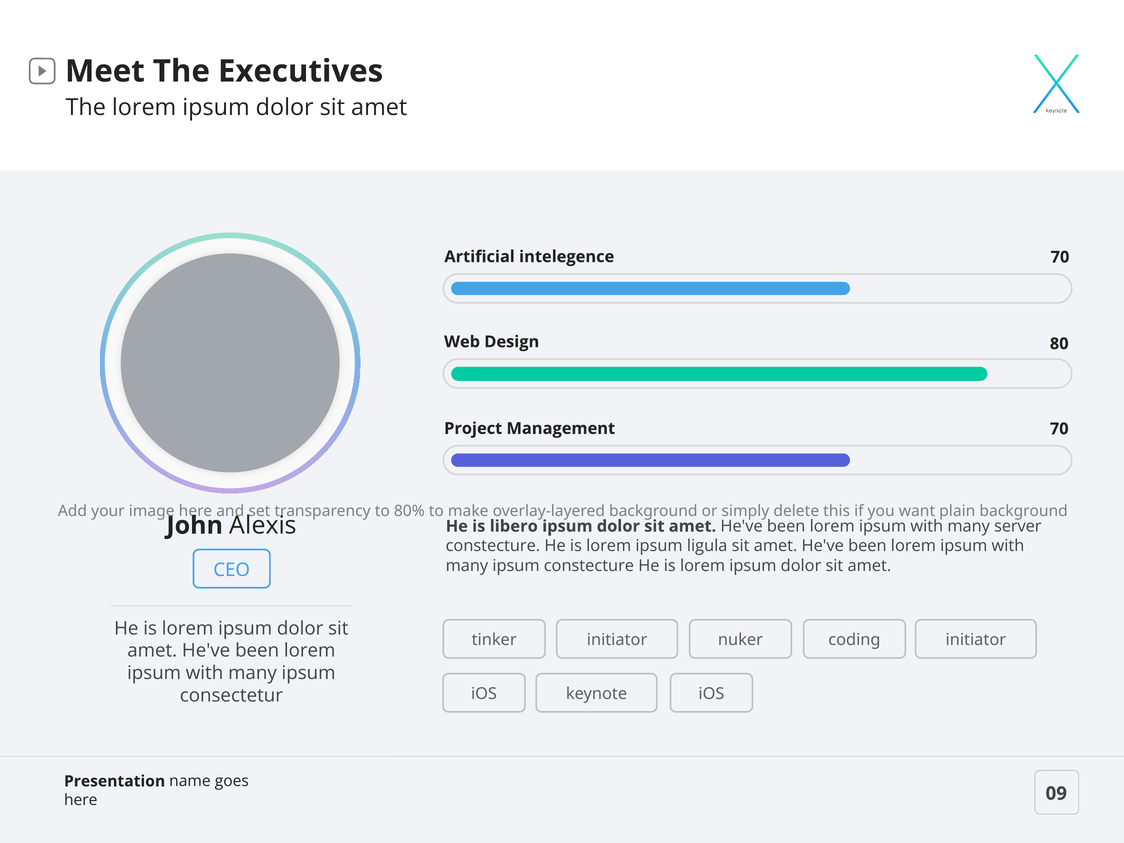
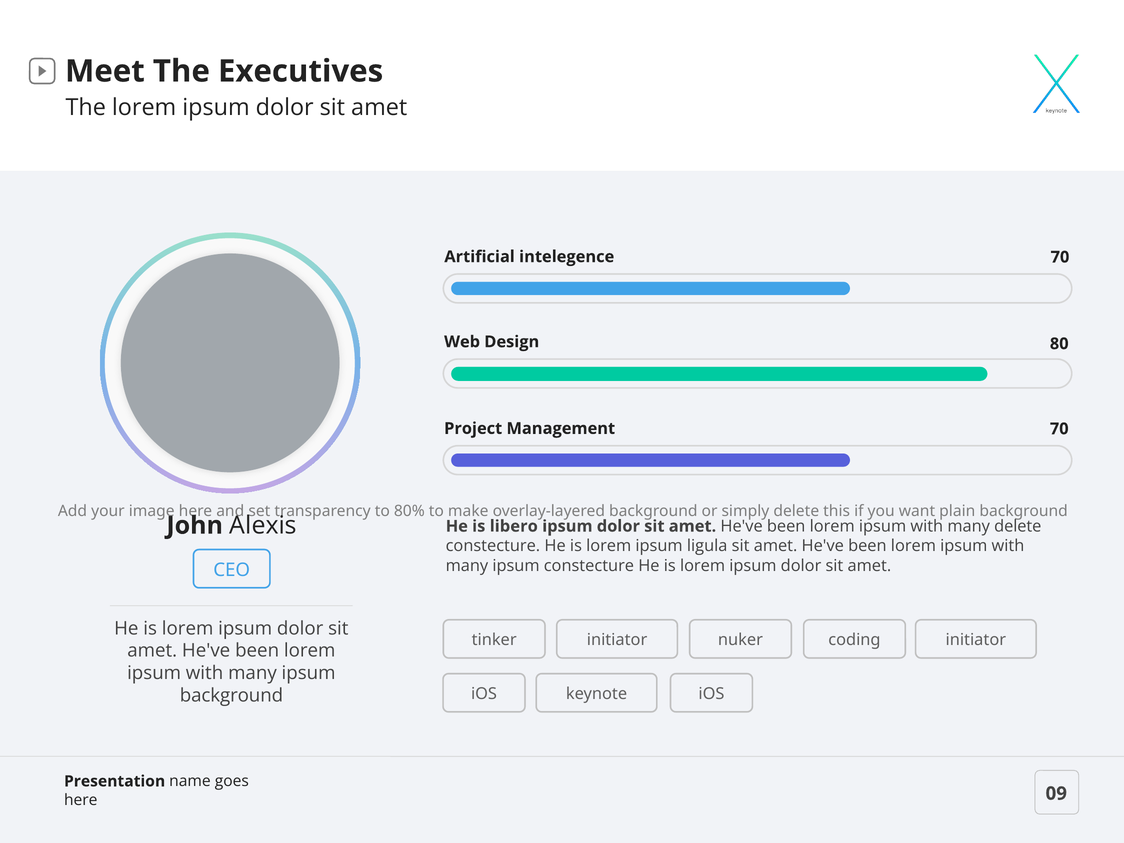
many server: server -> delete (1018, 526)
consectetur: consectetur -> background (231, 696)
